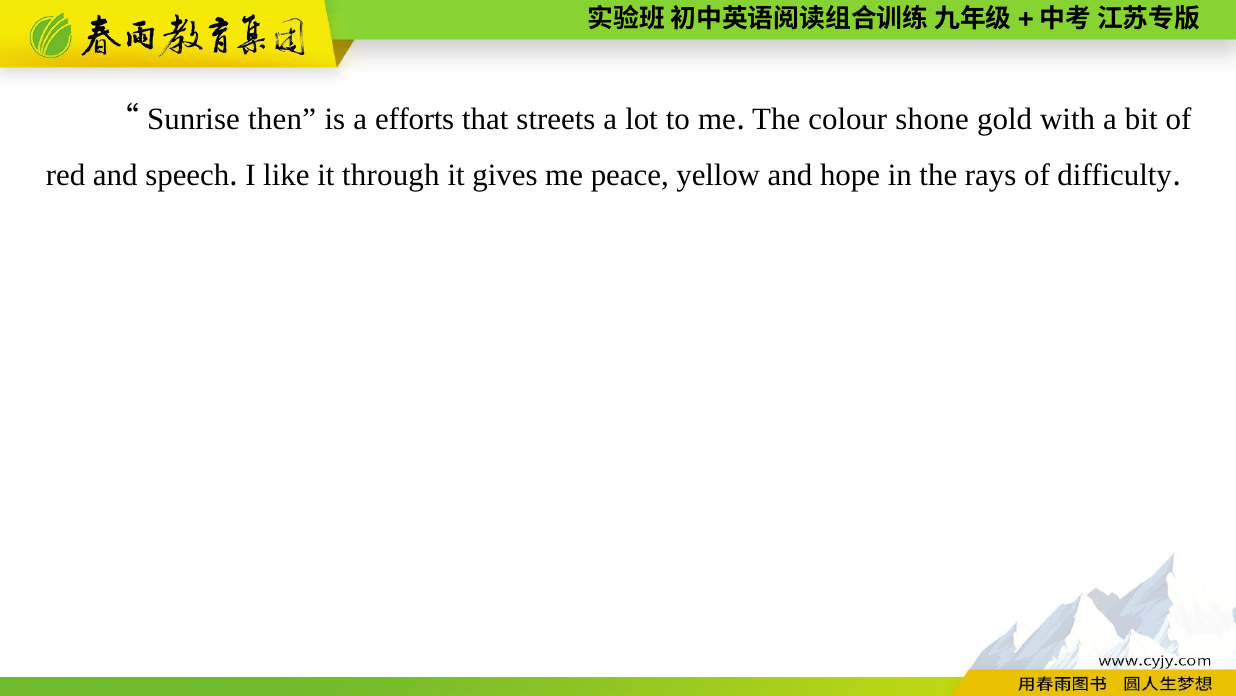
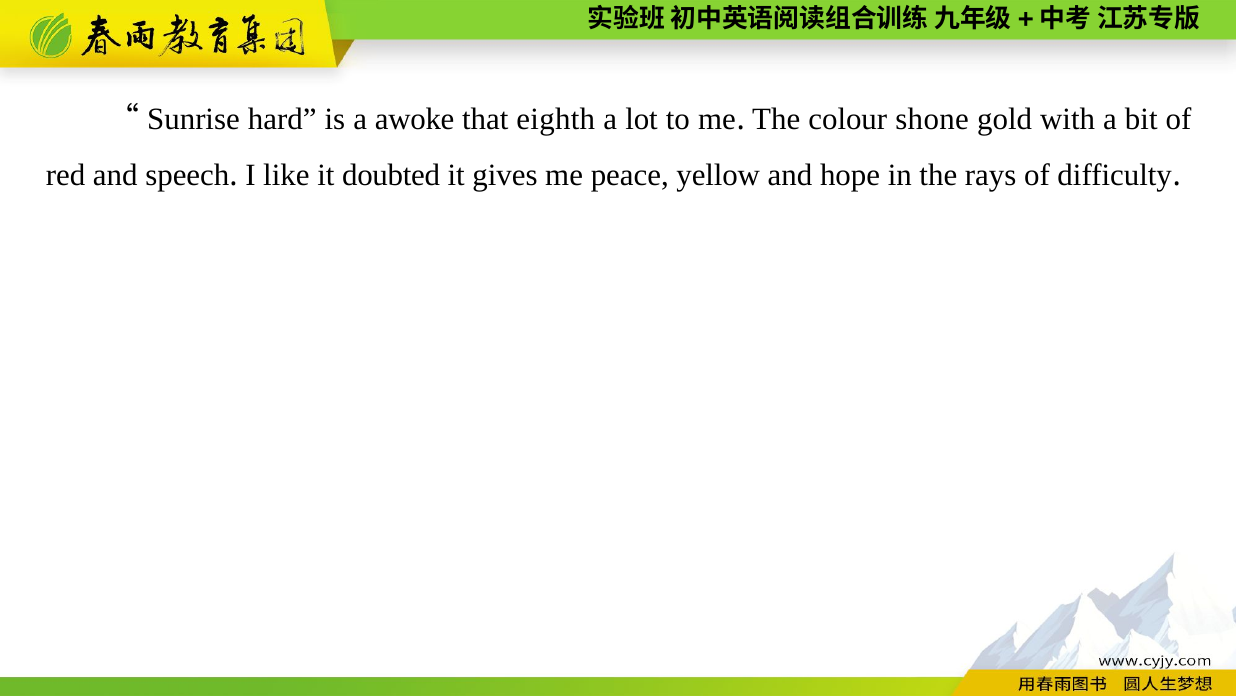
then: then -> hard (282, 120)
efforts: efforts -> awoke (415, 120)
streets: streets -> eighth (556, 120)
through: through -> doubted (391, 175)
